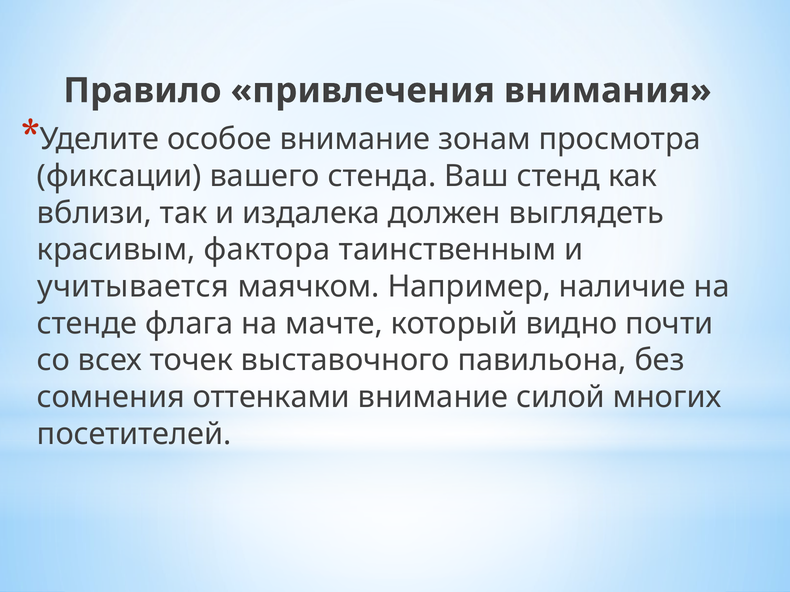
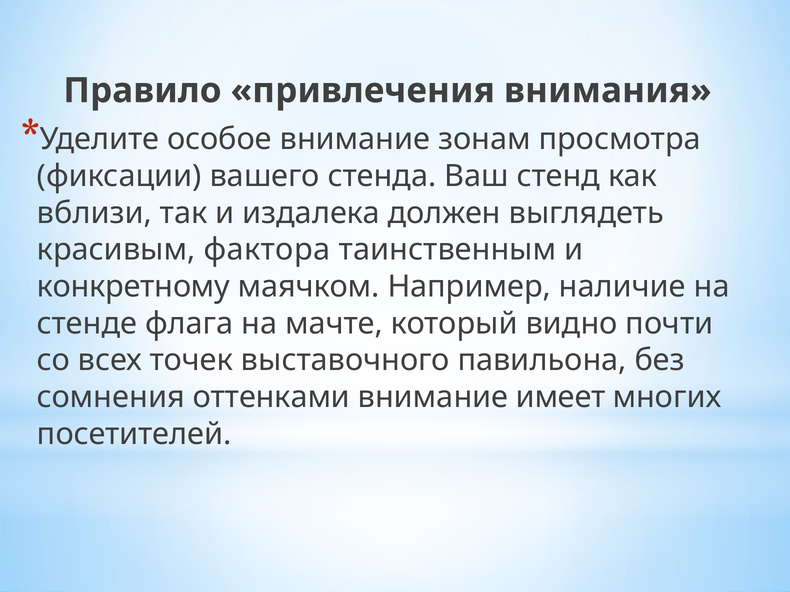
учитывается: учитывается -> конкретному (133, 287)
силой: силой -> имеет (561, 398)
